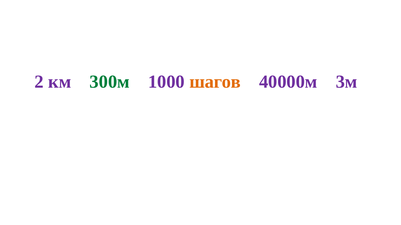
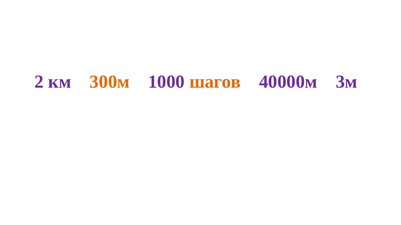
300м colour: green -> orange (110, 82)
